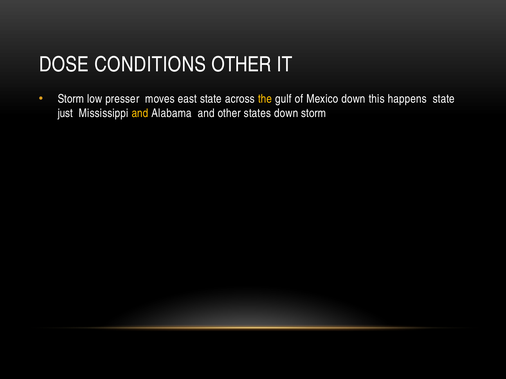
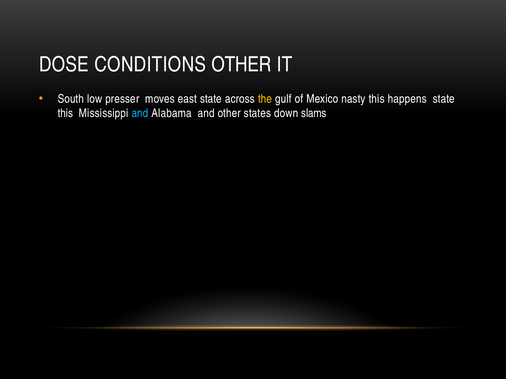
Storm: Storm -> South (71, 99)
Mexico down: down -> nasty (353, 99)
just: just -> this (65, 113)
and colour: yellow -> light blue (140, 113)
down storm: storm -> slams (314, 113)
